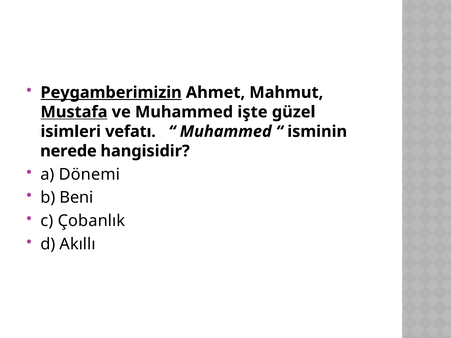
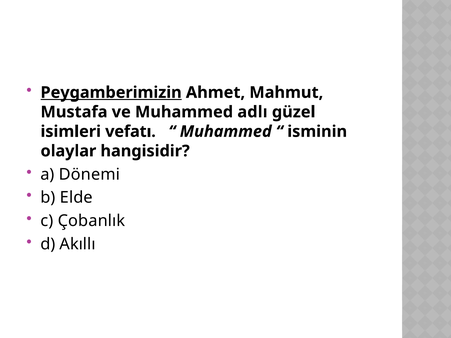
Mustafa underline: present -> none (74, 112)
işte: işte -> adlı (252, 112)
nerede: nerede -> olaylar (68, 151)
Beni: Beni -> Elde (76, 198)
